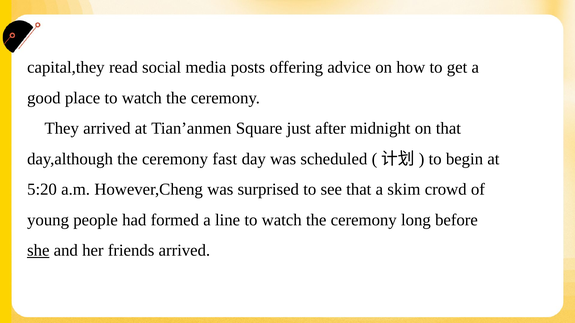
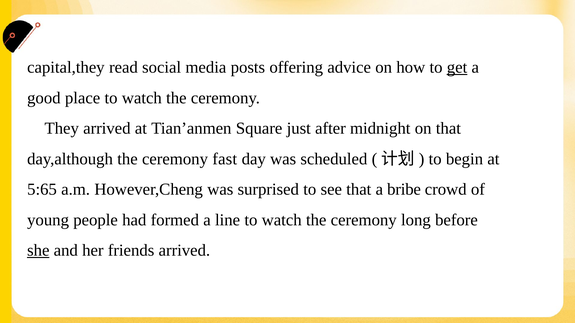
get underline: none -> present (457, 67)
5:20: 5:20 -> 5:65 (42, 190)
skim: skim -> bribe (404, 190)
